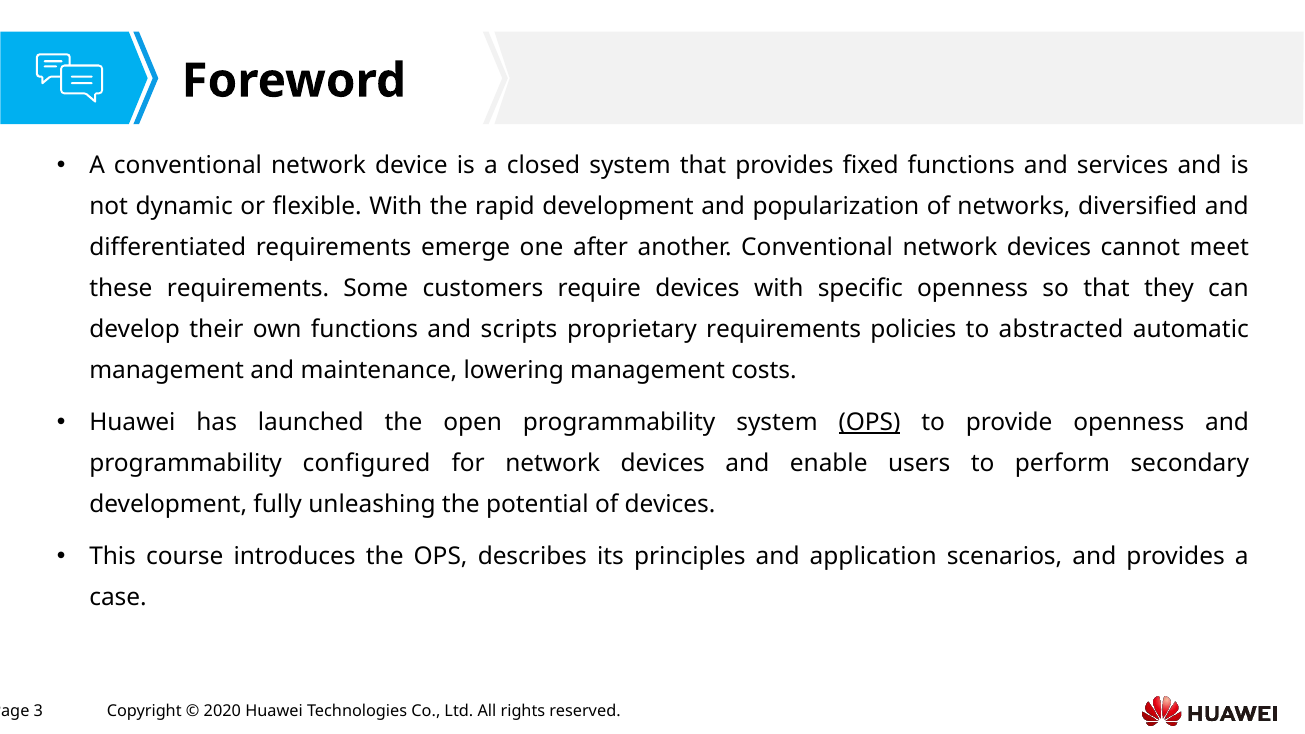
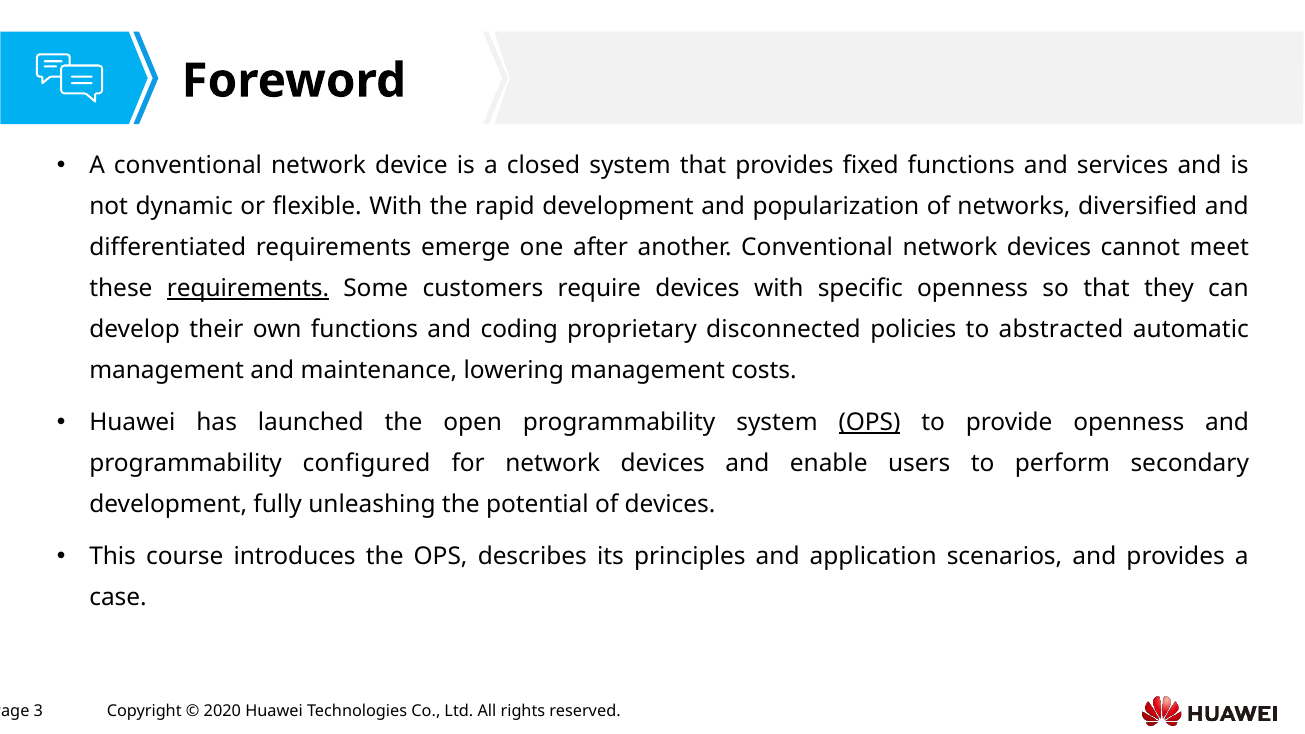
requirements underline: none -> present (248, 289)
scripts: scripts -> coding (519, 330)
proprietary requirements: requirements -> disconnected (783, 330)
